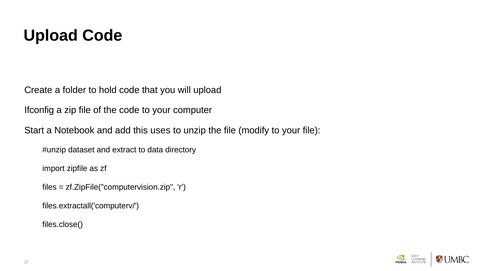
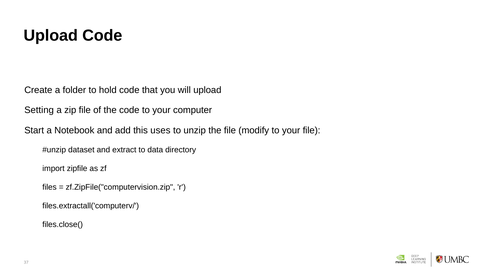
Ifconfig: Ifconfig -> Setting (39, 110)
